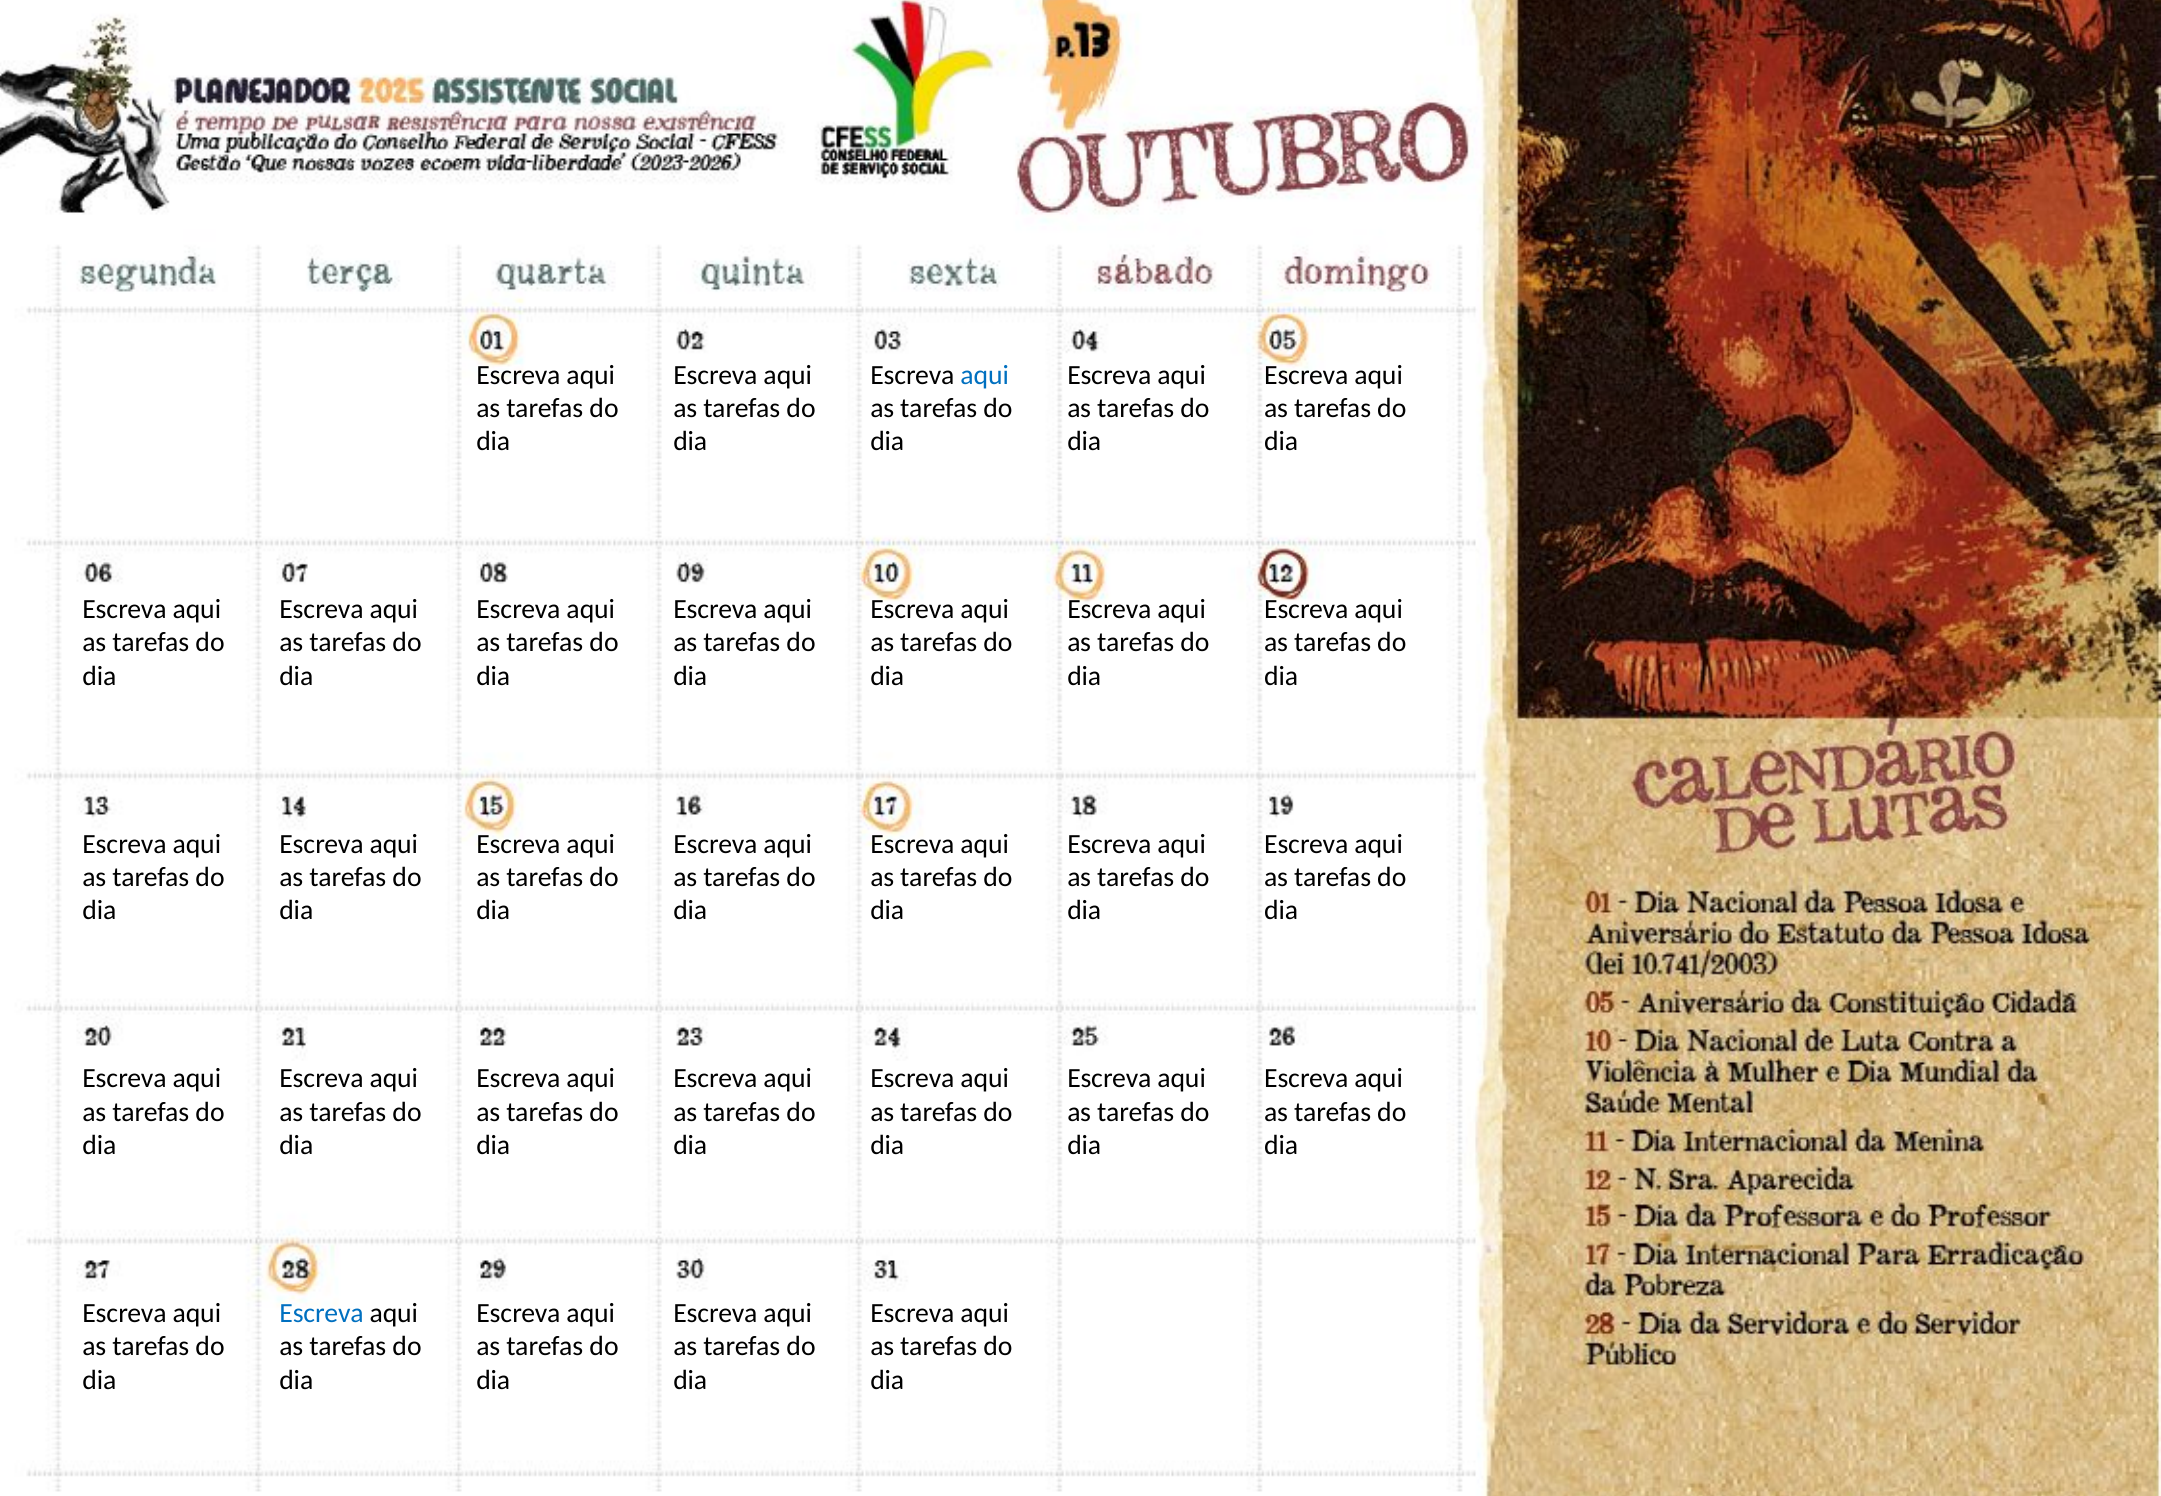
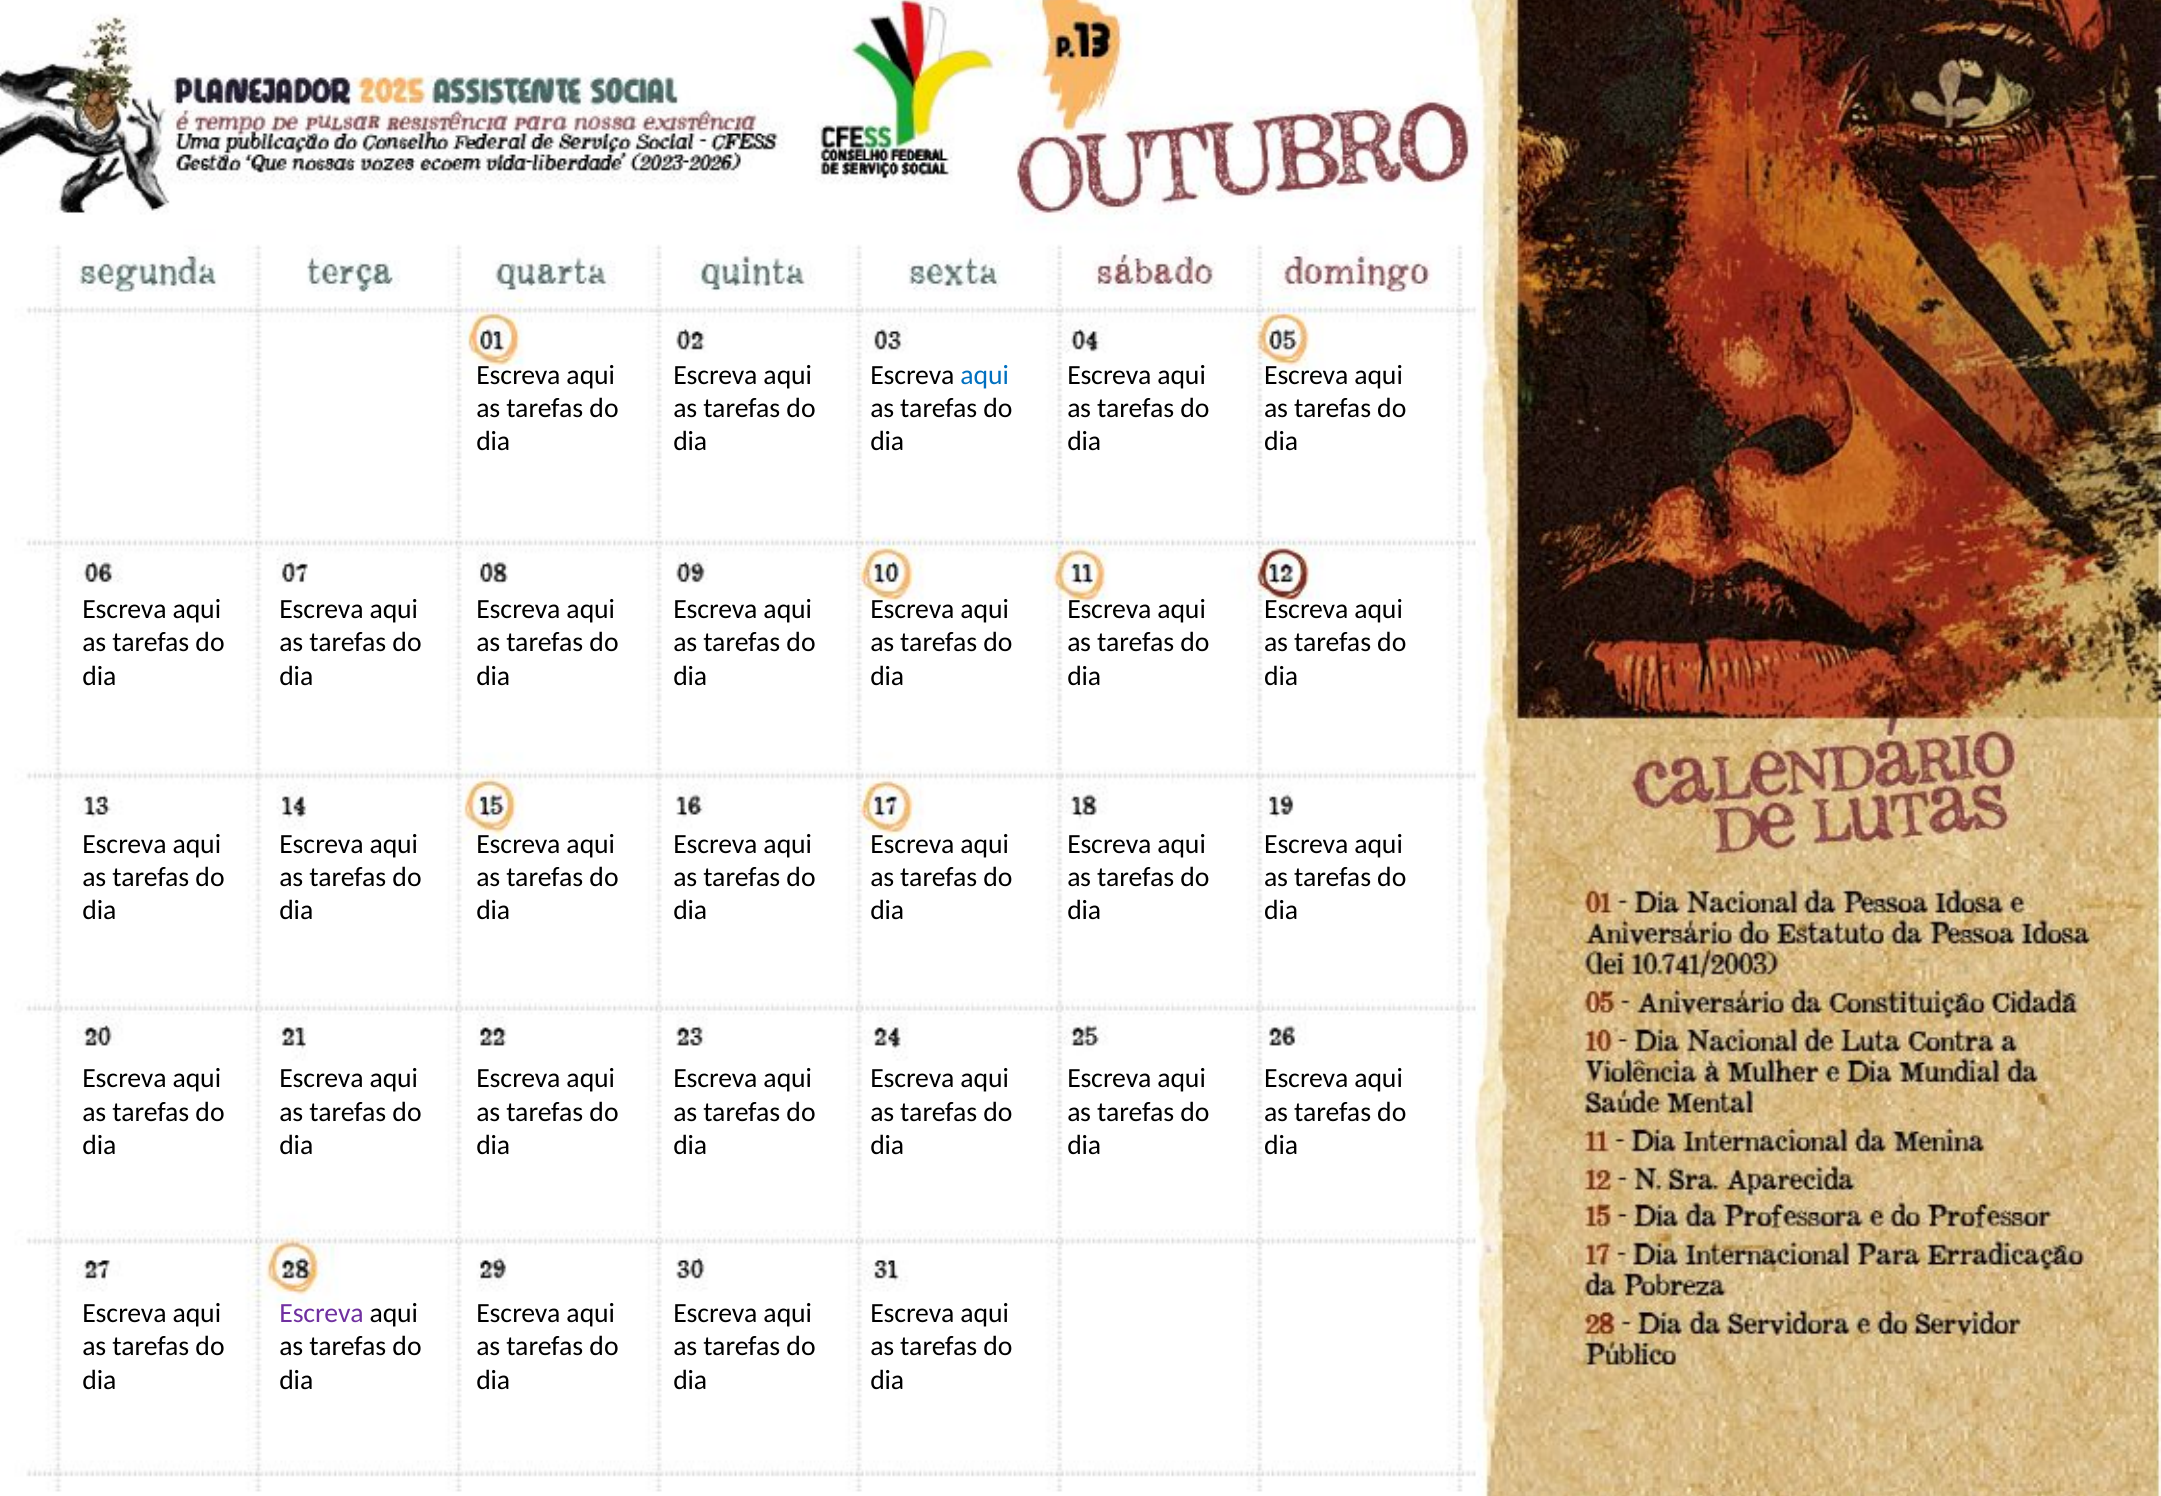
Escreva colour: blue -> purple (322, 1313)
